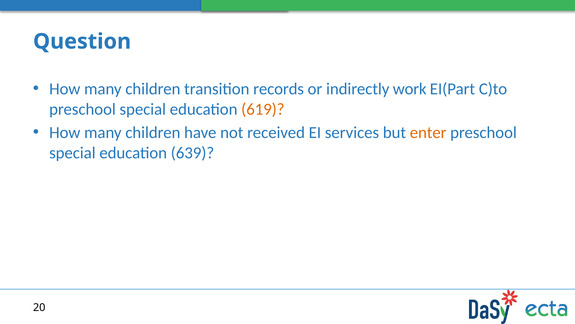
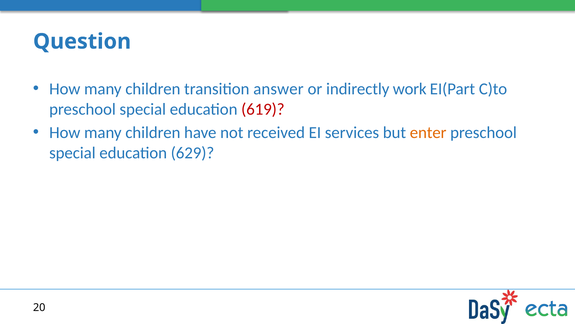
records: records -> answer (278, 89)
619 colour: orange -> red (263, 109)
639: 639 -> 629 (192, 153)
